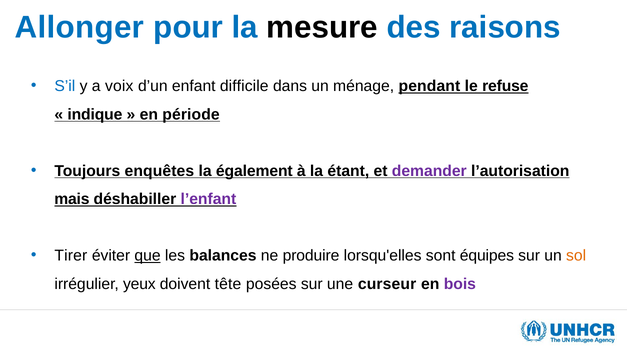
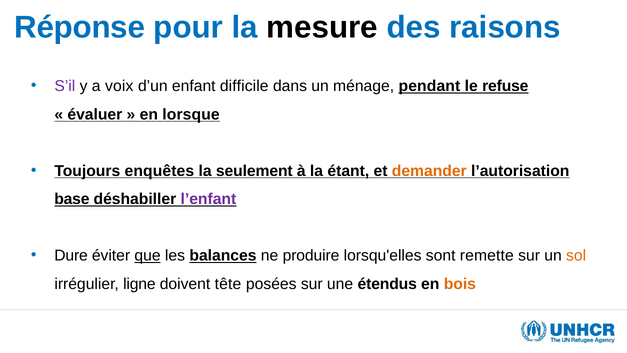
Allonger: Allonger -> Réponse (80, 28)
S’il colour: blue -> purple (65, 86)
indique: indique -> évaluer (95, 114)
période: période -> lorsque (191, 114)
également: également -> seulement (254, 171)
demander colour: purple -> orange (429, 171)
mais: mais -> base (72, 199)
Tirer: Tirer -> Dure (71, 255)
balances underline: none -> present (223, 255)
équipes: équipes -> remette (487, 255)
yeux: yeux -> ligne (139, 284)
curseur: curseur -> étendus (387, 284)
bois colour: purple -> orange (460, 284)
